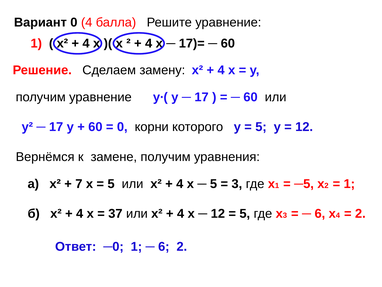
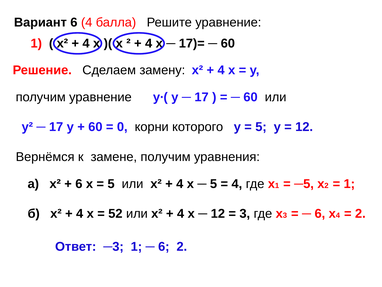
Вариант 0: 0 -> 6 (74, 22)
7: 7 -> 6 (79, 183)
3: 3 -> 4 (237, 183)
37: 37 -> 52 (115, 213)
5: 5 -> 3 (245, 213)
─0: ─0 -> ─3 (114, 246)
